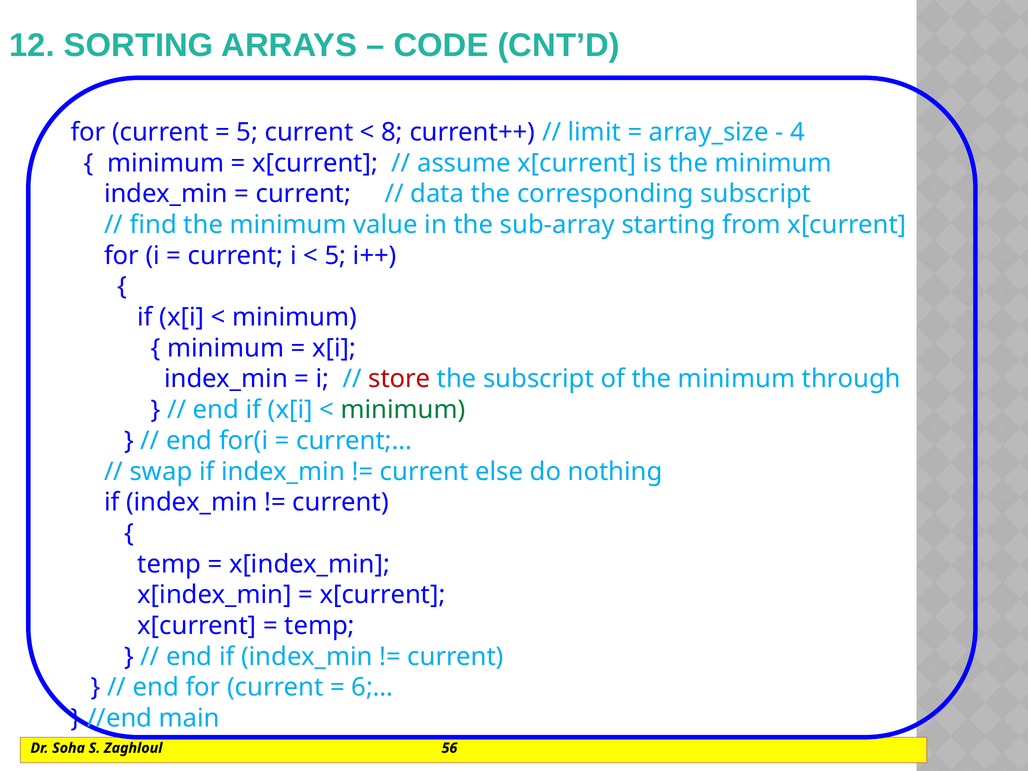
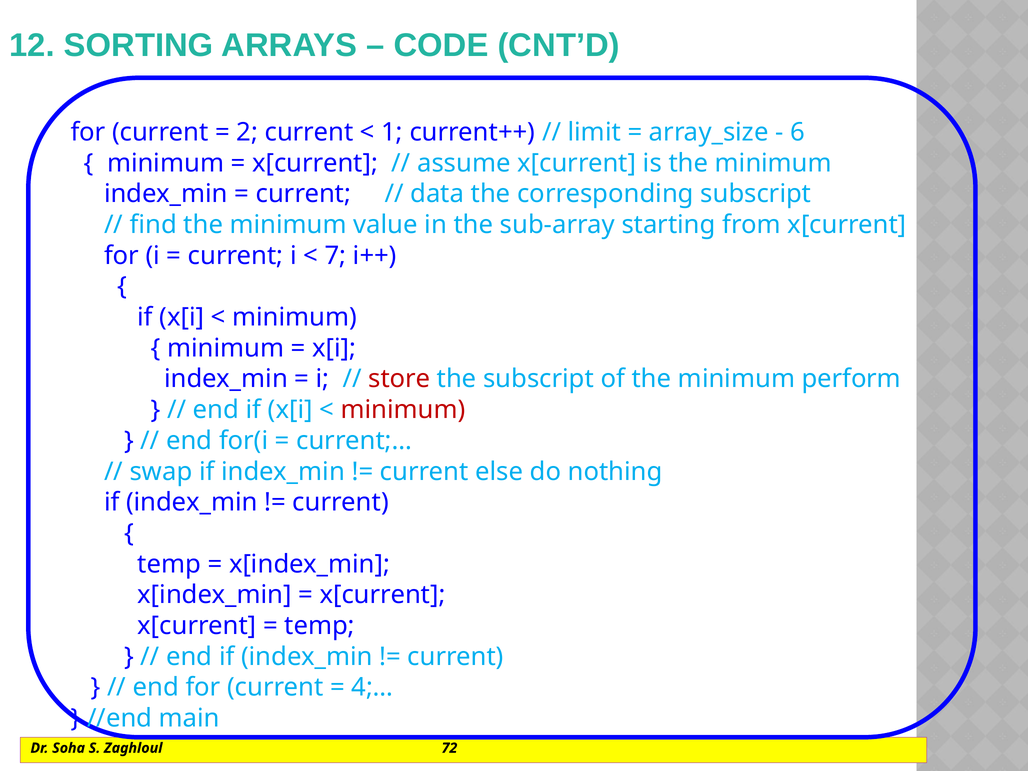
5: 5 -> 2 (247, 132)
8: 8 -> 1 (392, 132)
4: 4 -> 6 (797, 132)
5: 5 -> 7 (336, 256)
through: through -> perform (851, 379)
minimum colour: green -> red (403, 410)
6;…: 6;… -> 4;… (372, 687)
56: 56 -> 72 (449, 748)
